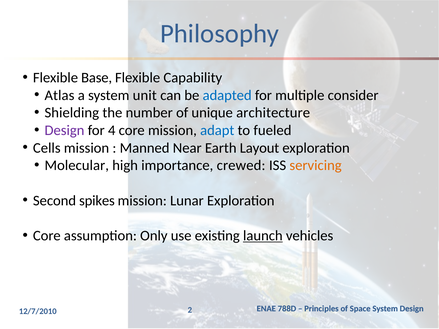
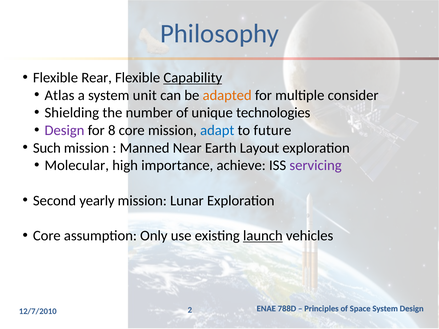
Base: Base -> Rear (97, 78)
Capability underline: none -> present (193, 78)
adapted colour: blue -> orange (227, 95)
architecture: architecture -> technologies (273, 113)
4: 4 -> 8 (112, 130)
fueled: fueled -> future (272, 130)
Cells: Cells -> Such (47, 148)
crewed: crewed -> achieve (241, 166)
servicing colour: orange -> purple (316, 166)
spikes: spikes -> yearly (97, 201)
